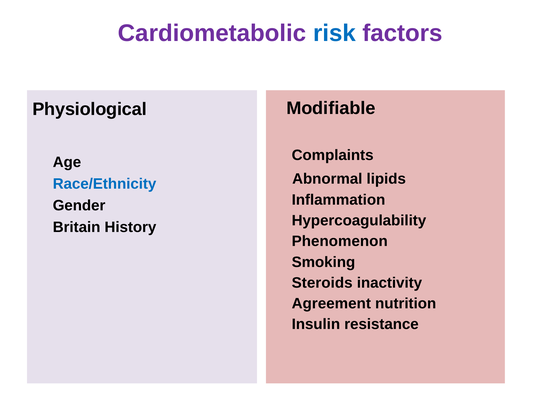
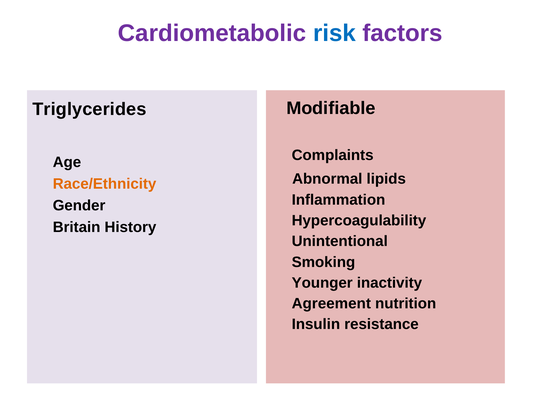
Physiological: Physiological -> Triglycerides (89, 109)
Race/Ethnicity colour: blue -> orange (105, 184)
Phenomenon: Phenomenon -> Unintentional (340, 241)
Steroids: Steroids -> Younger (322, 283)
